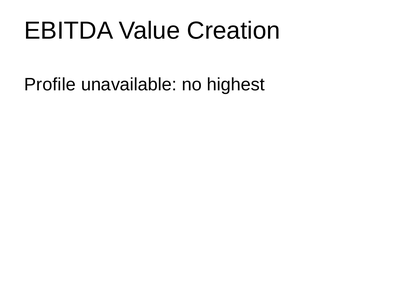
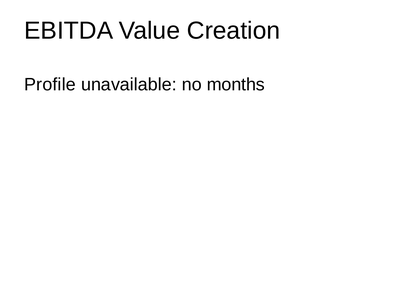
highest: highest -> months (236, 85)
